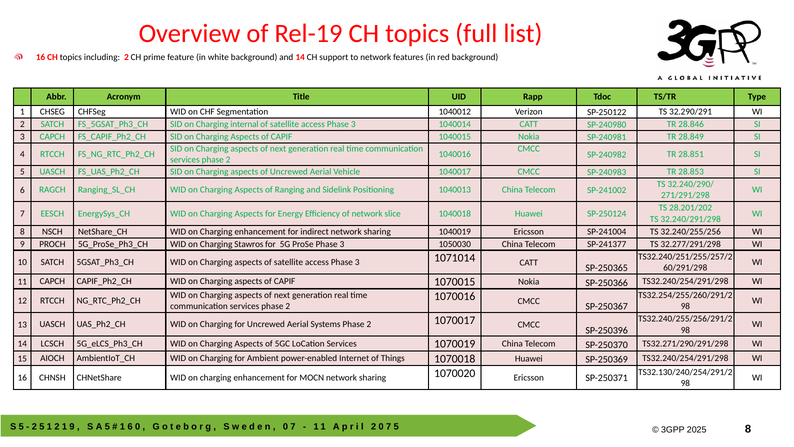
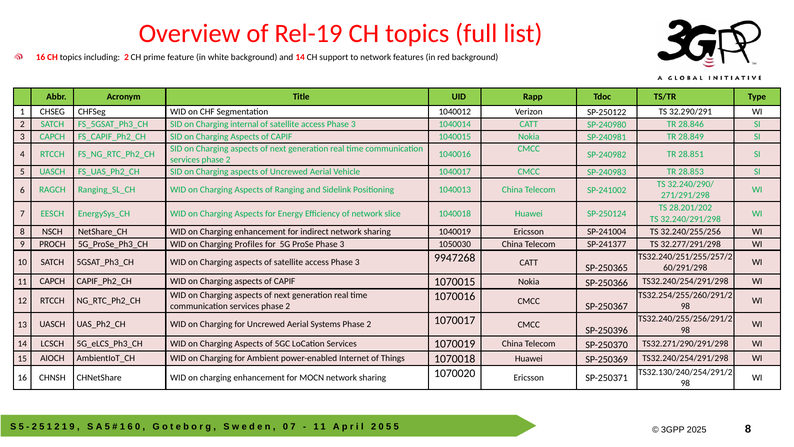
Stawros: Stawros -> Profiles (249, 244)
1071014: 1071014 -> 9947268 (455, 258)
7: 7 -> 5 (389, 426)
